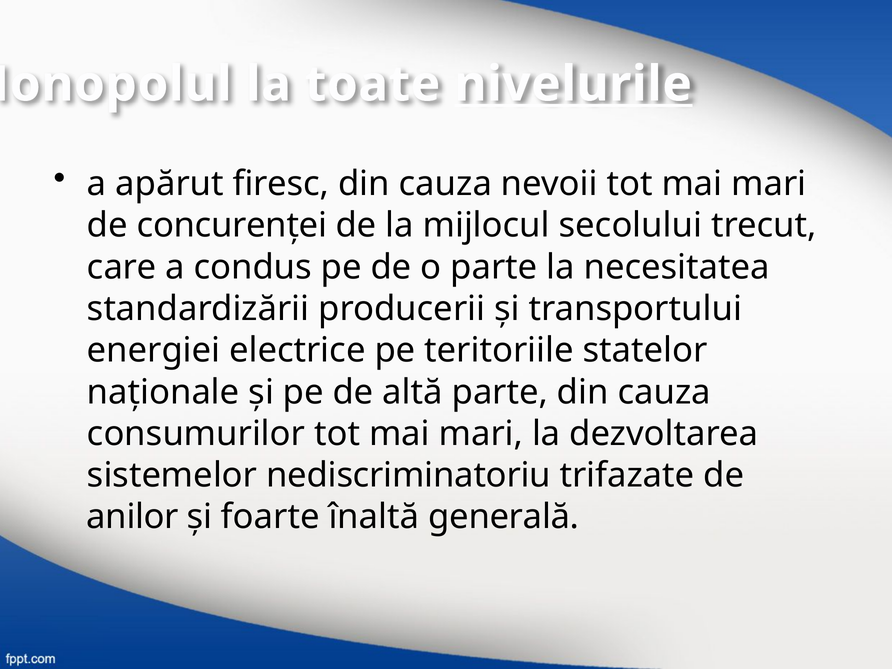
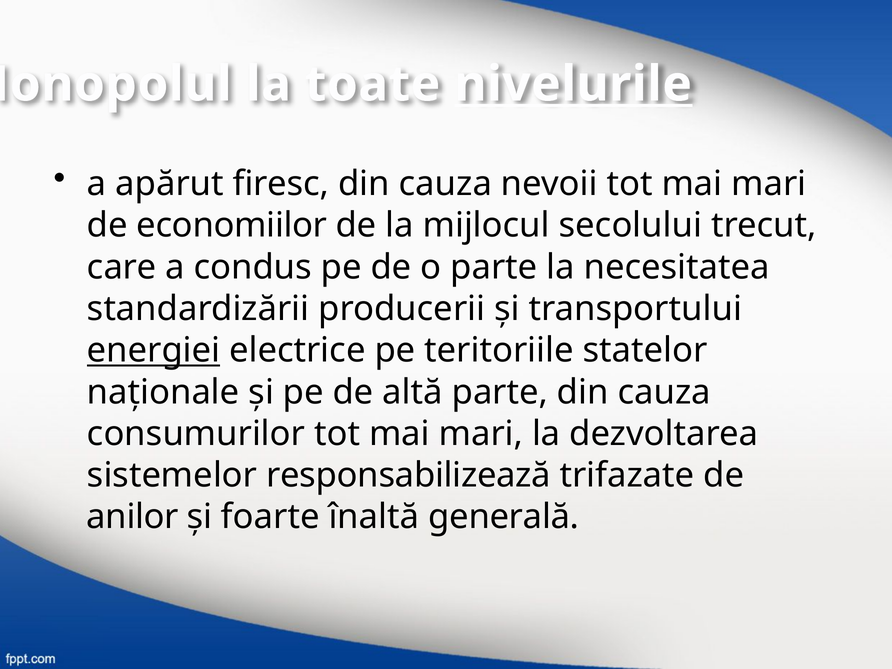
concurenței: concurenței -> economiilor (232, 225)
energiei underline: none -> present (154, 350)
nediscriminatoriu: nediscriminatoriu -> responsabilizează (409, 475)
